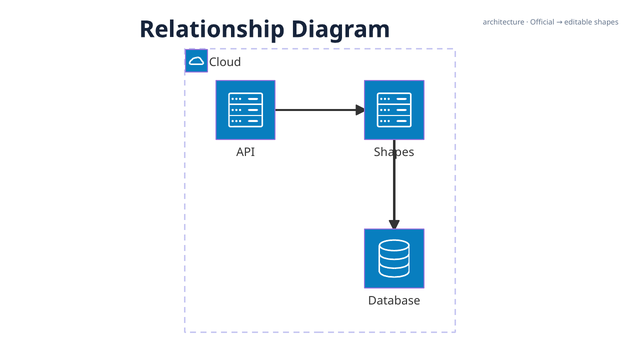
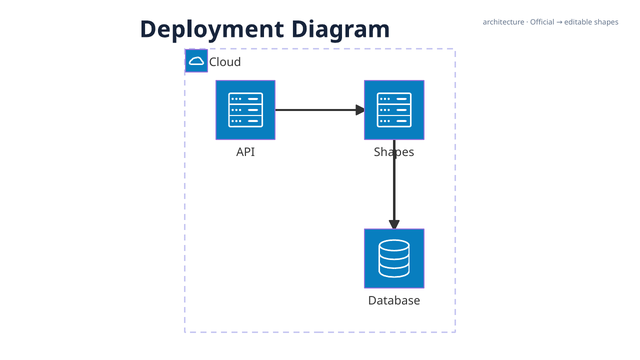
Relationship: Relationship -> Deployment (212, 30)
